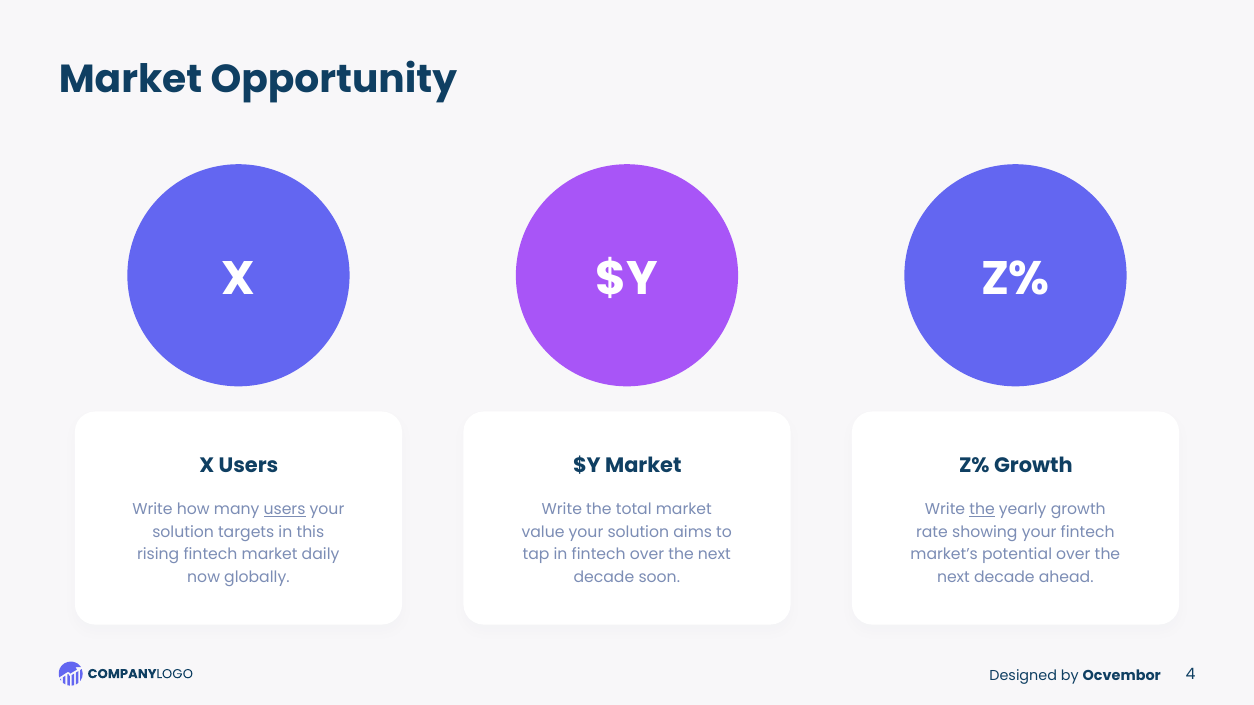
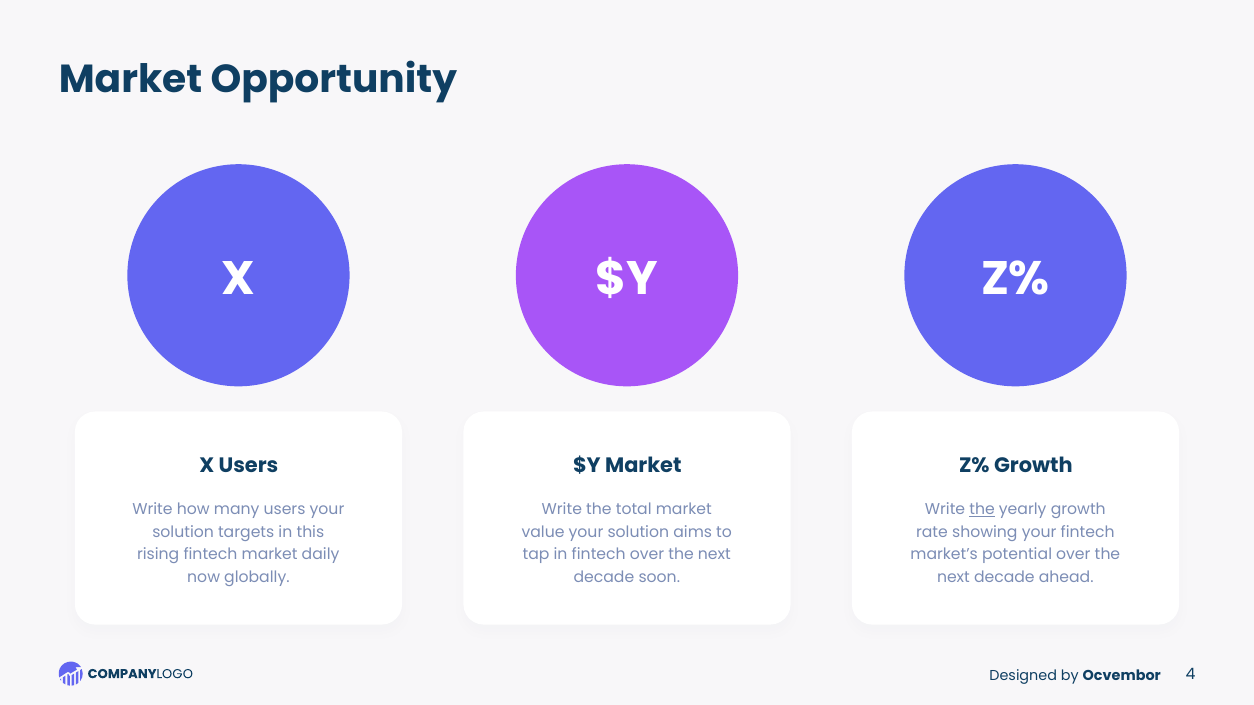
users underline: present -> none (285, 510)
